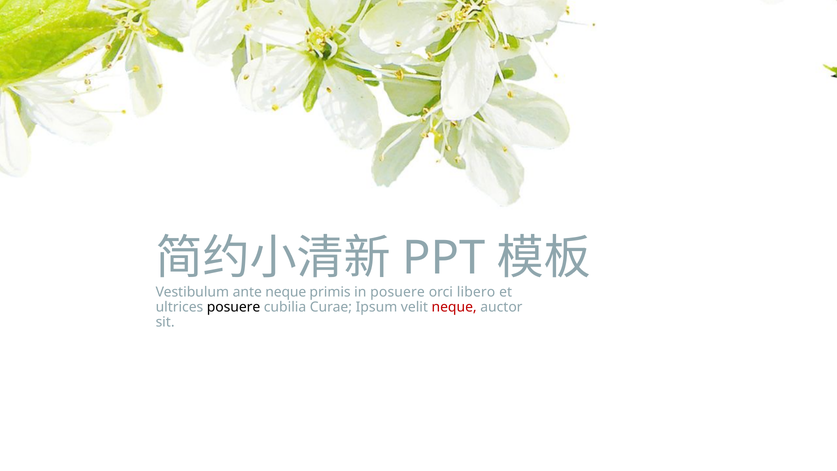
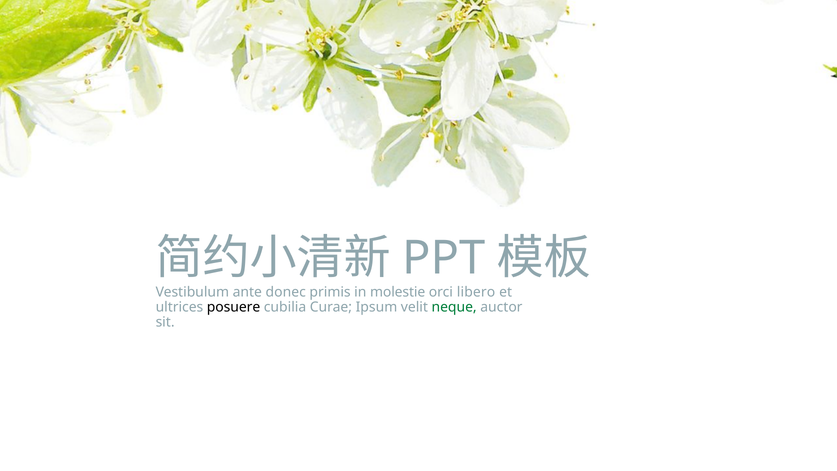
ante neque: neque -> donec (286, 292)
in posuere: posuere -> molestie (398, 292)
neque colour: red -> green (454, 307)
